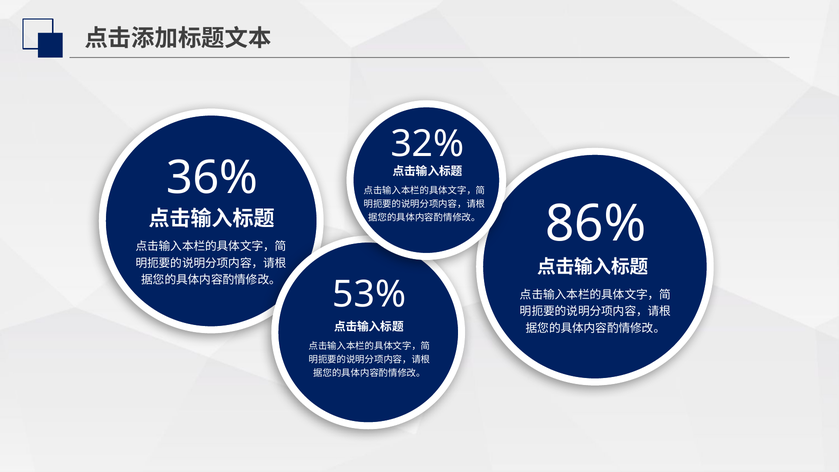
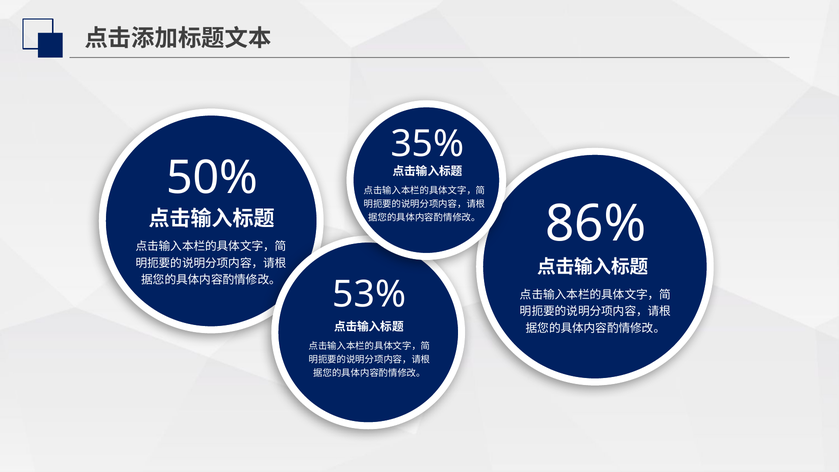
32%: 32% -> 35% (427, 144)
36%: 36% -> 50% (212, 178)
